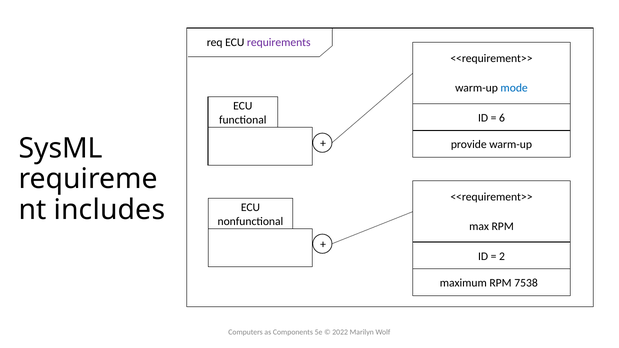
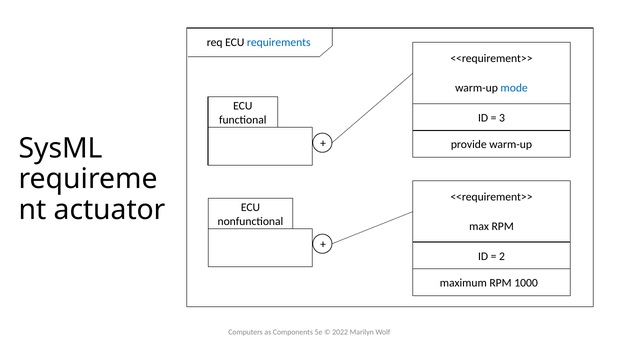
requirements colour: purple -> blue (279, 43)
6: 6 -> 3 (502, 118)
includes: includes -> actuator (110, 210)
7538: 7538 -> 1000 (526, 283)
